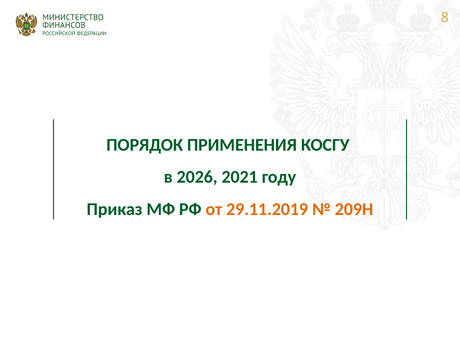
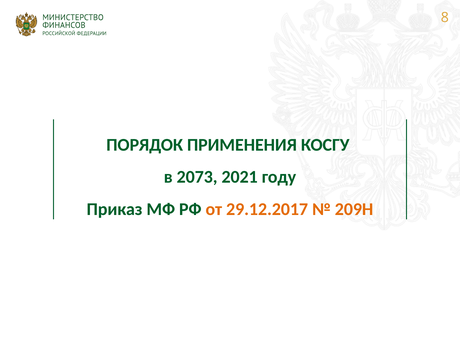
2026: 2026 -> 2073 (197, 177)
29.11.2019: 29.11.2019 -> 29.12.2017 (267, 209)
